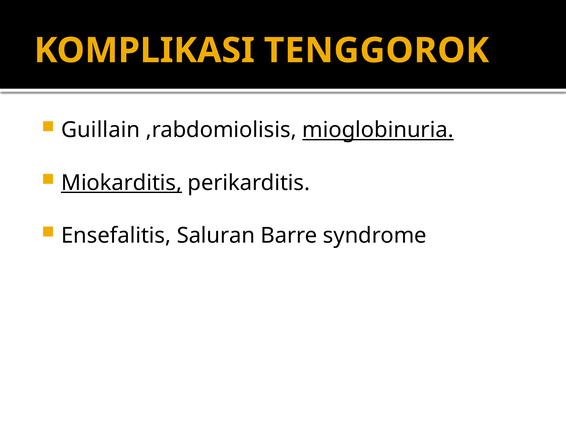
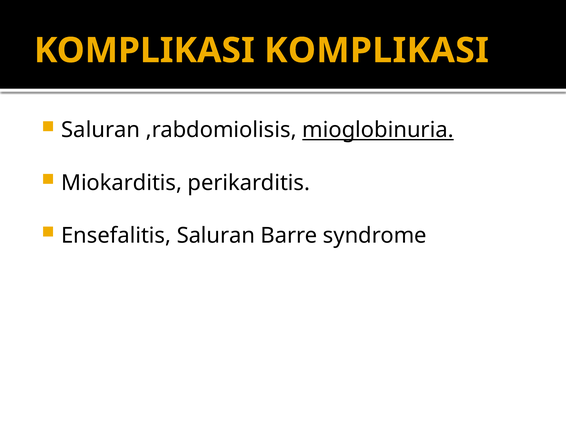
KOMPLIKASI TENGGOROK: TENGGOROK -> KOMPLIKASI (376, 51)
Guillain: Guillain -> Saluran (101, 130)
Miokarditis underline: present -> none (122, 183)
